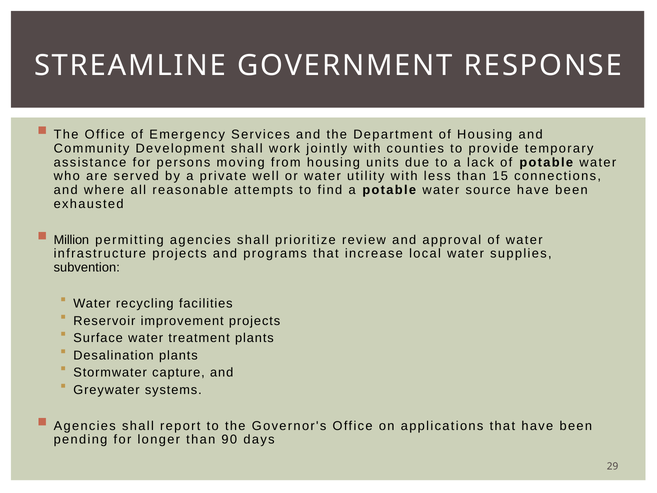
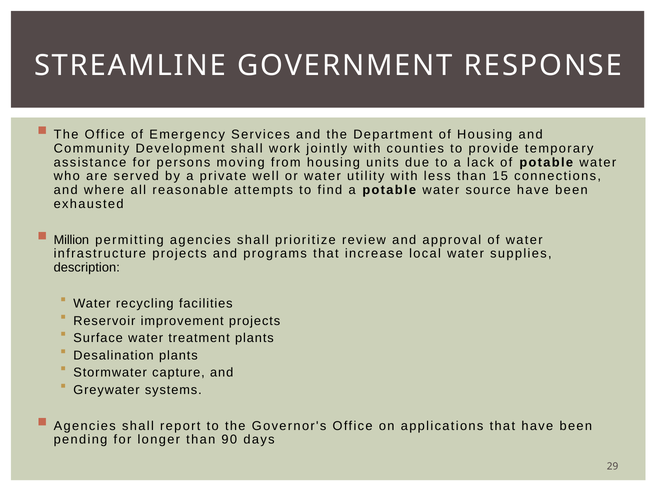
subvention: subvention -> description (87, 267)
